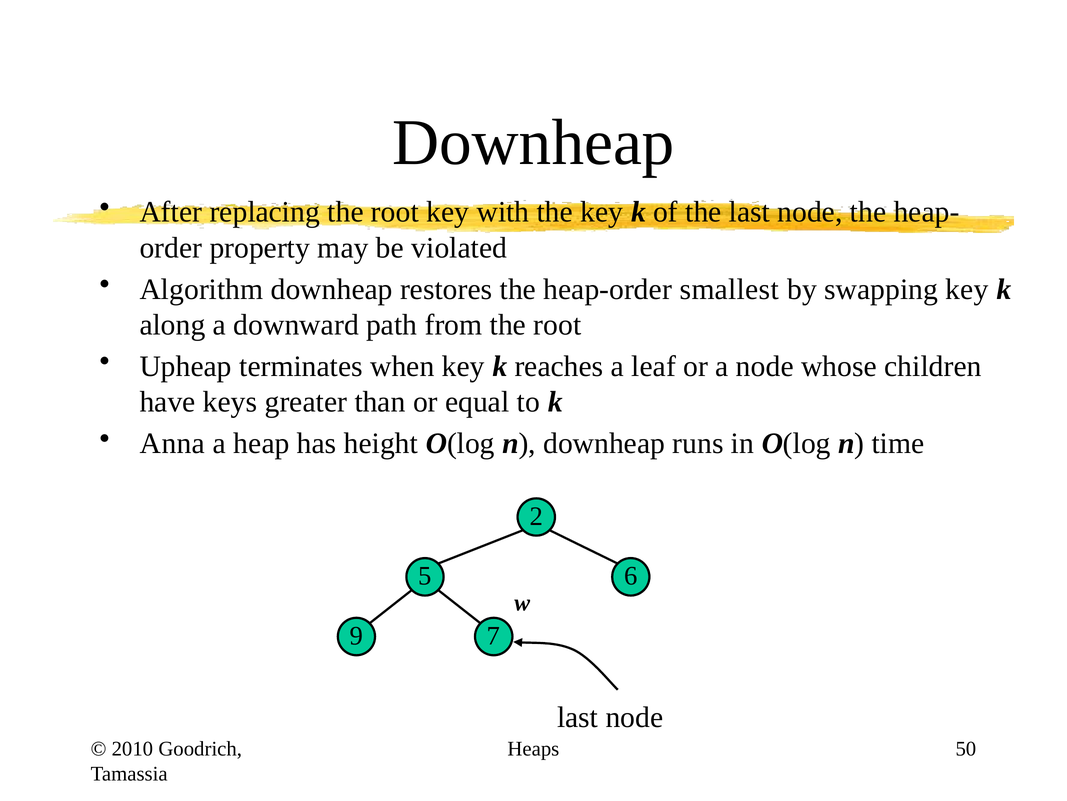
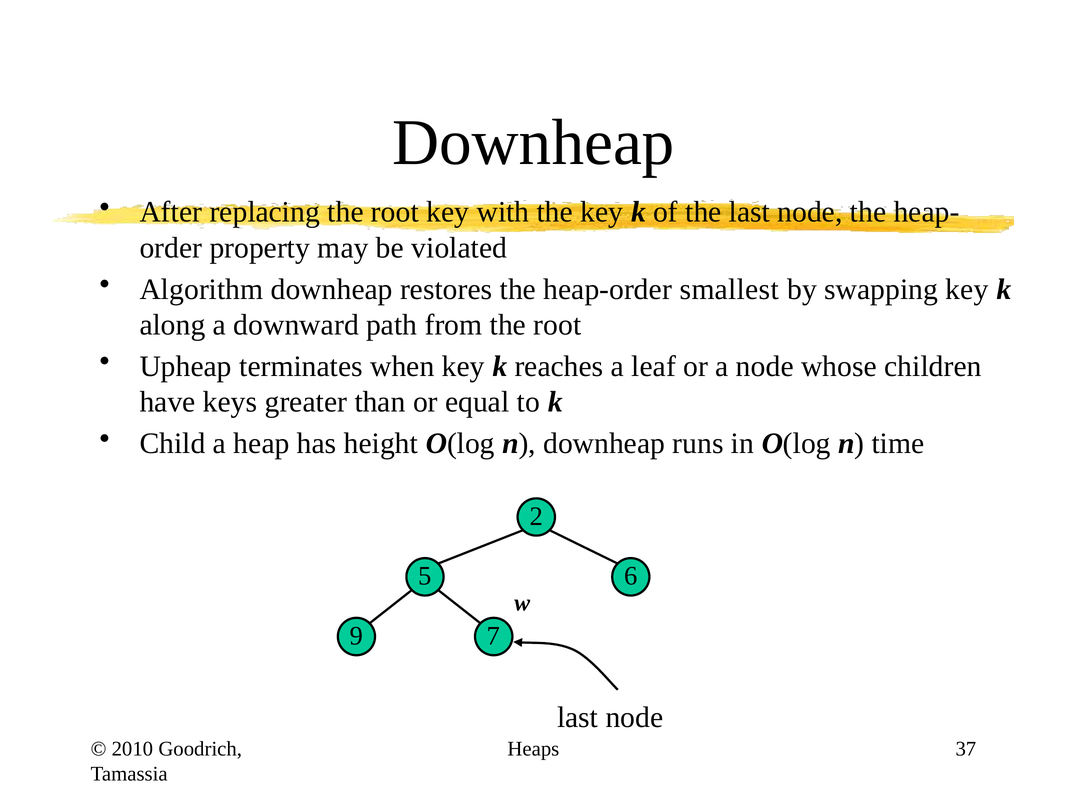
Anna: Anna -> Child (173, 443)
50: 50 -> 37 (966, 748)
